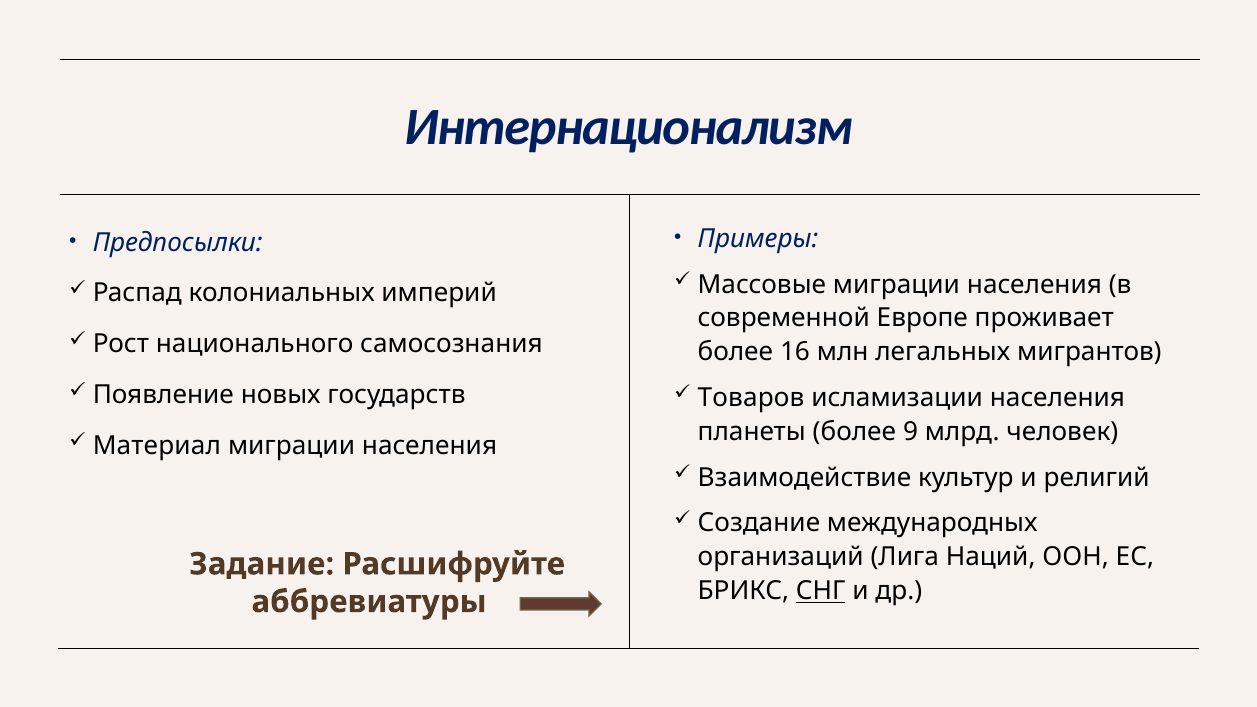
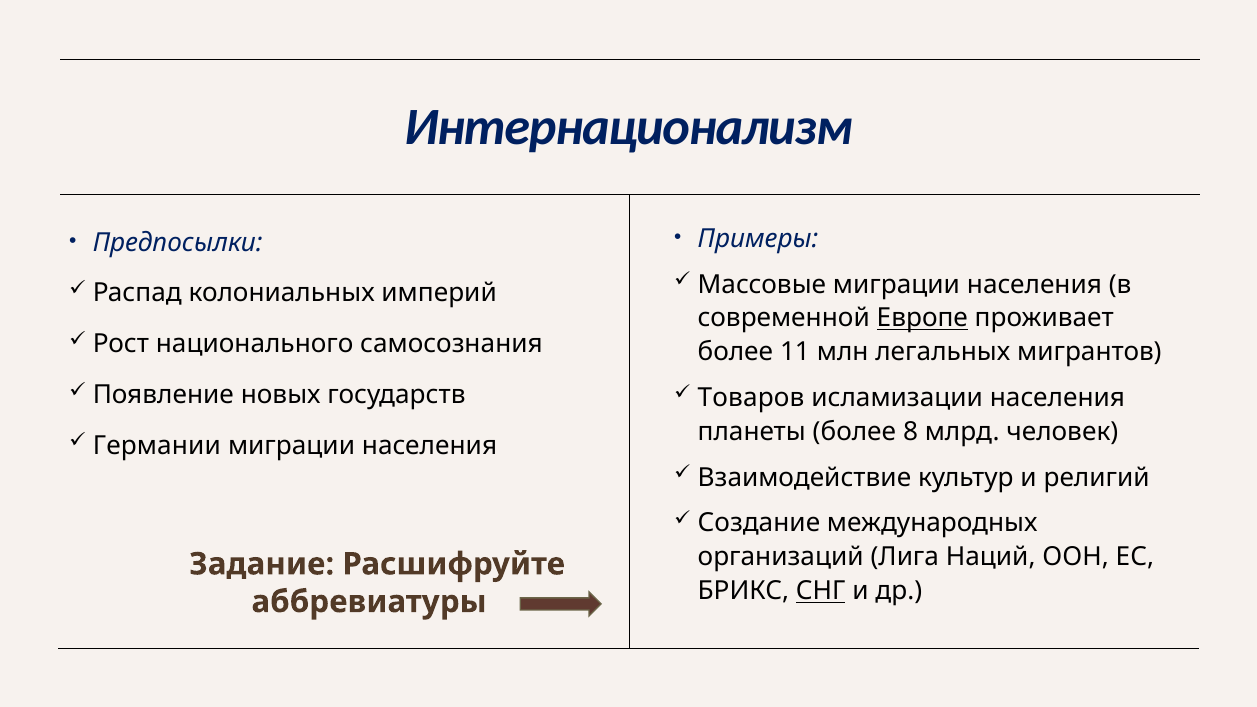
Европе underline: none -> present (922, 318)
16: 16 -> 11 (795, 352)
9: 9 -> 8 (911, 432)
Материал: Материал -> Германии (157, 446)
